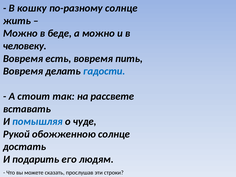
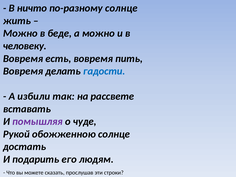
кошку: кошку -> ничто (32, 8)
стоит: стоит -> избили (34, 96)
помышляя colour: blue -> purple (37, 121)
